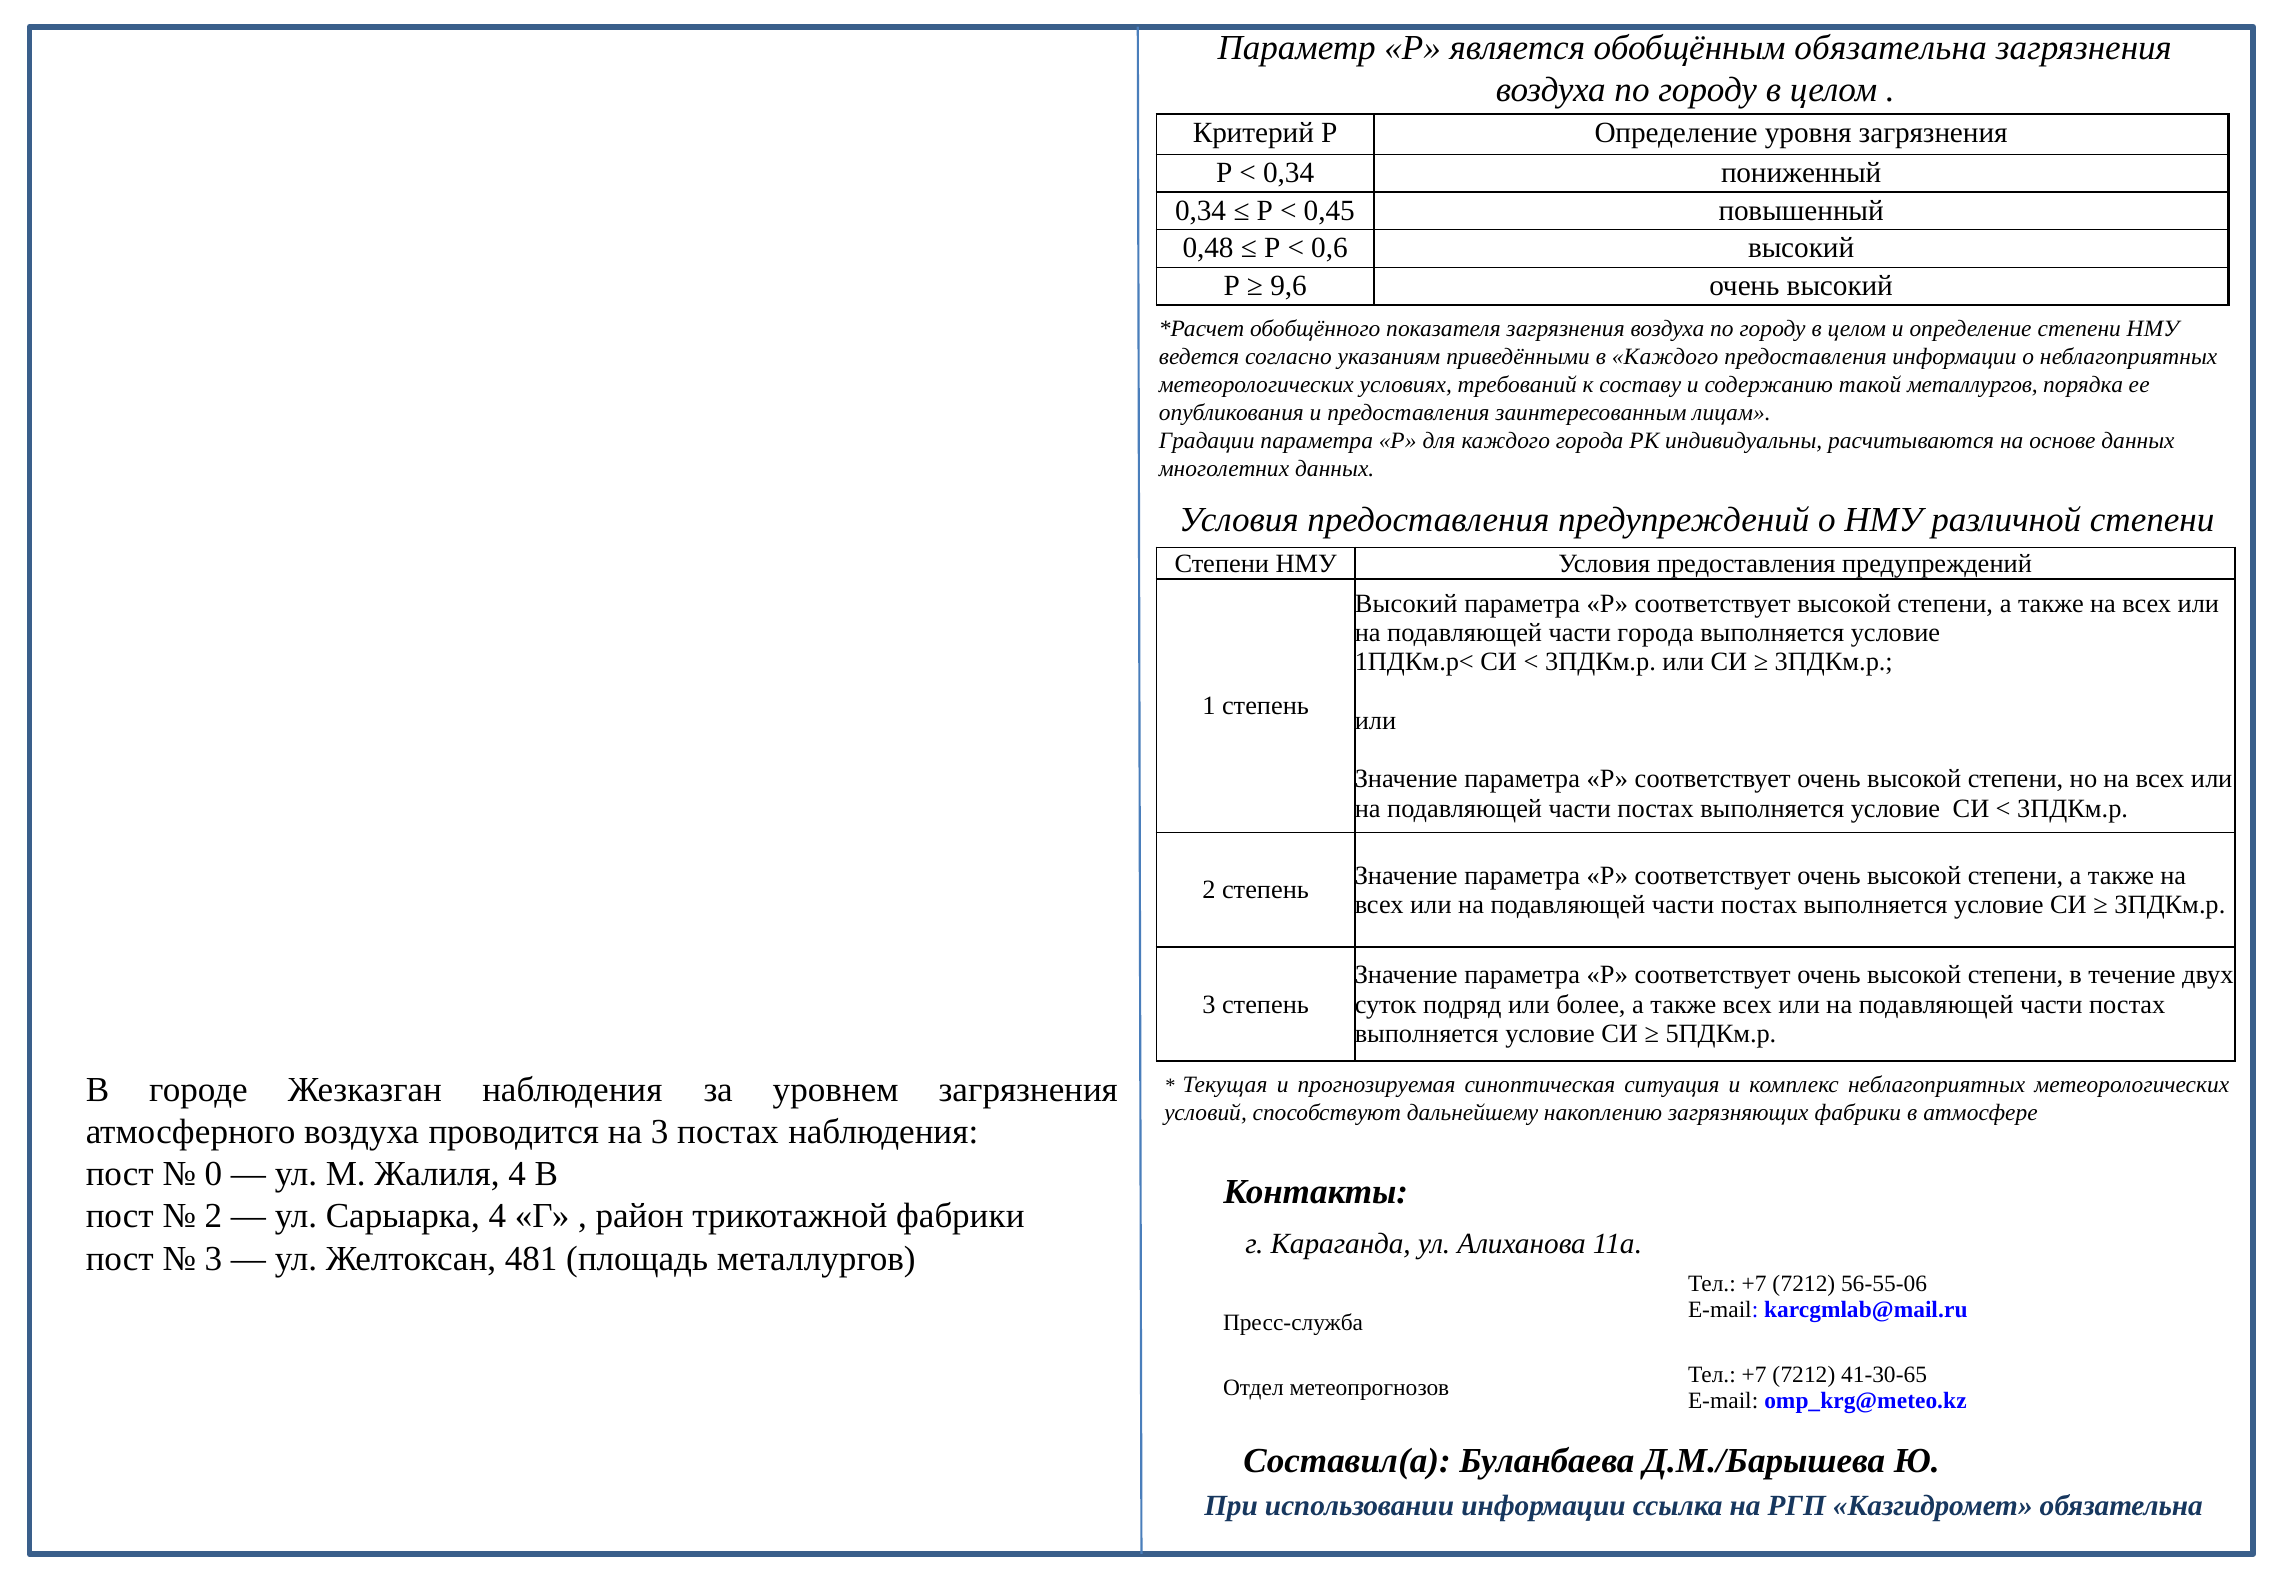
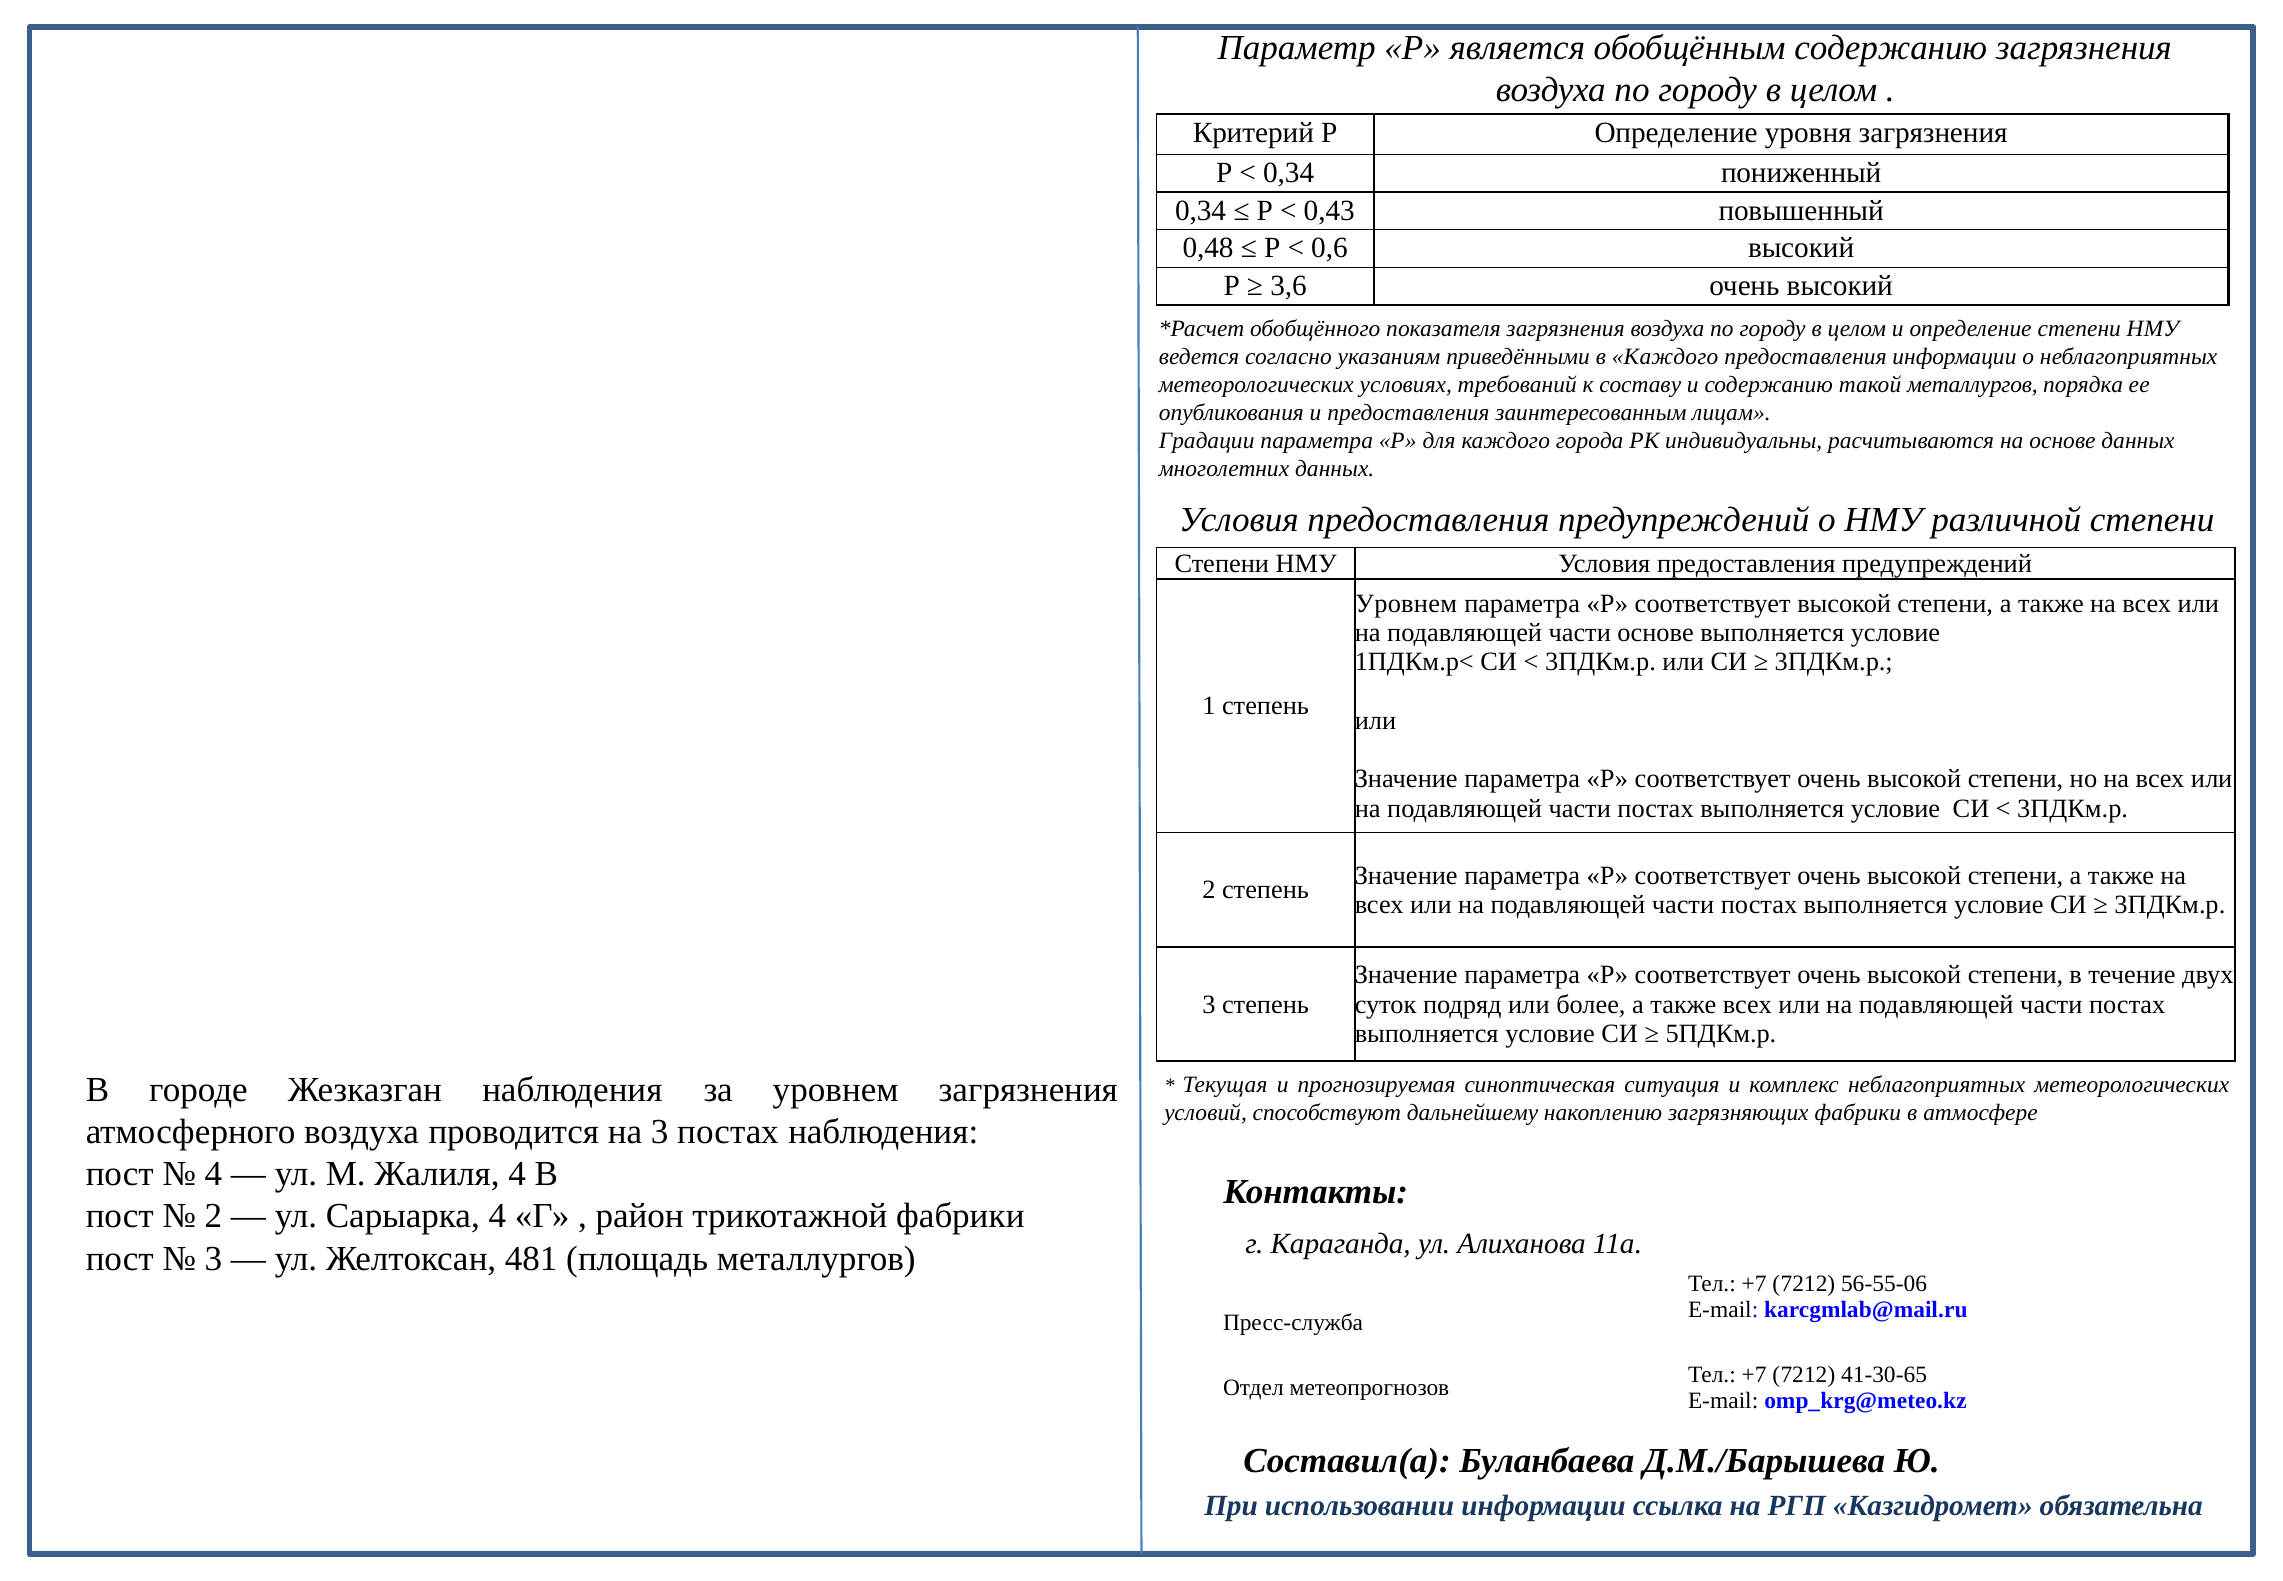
обобщённым обязательна: обязательна -> содержанию (1891, 48)
0,45: 0,45 -> 0,43 (1329, 210)
9,6: 9,6 -> 3,6 (1289, 286)
Высокий: Высокий -> Уровнем (1406, 604)
части города: города -> основе (1656, 633)
0: 0 -> 4 (213, 1174)
